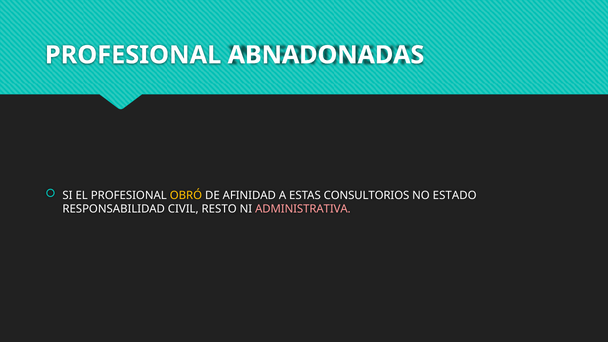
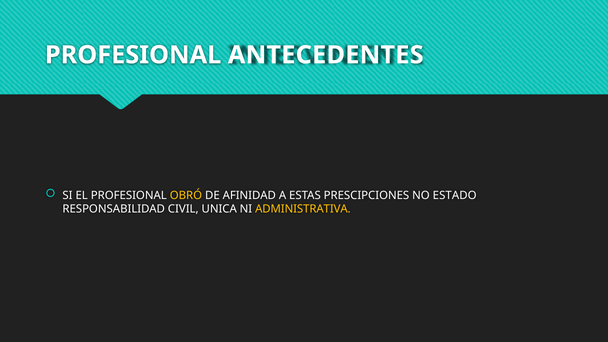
ABNADONADAS: ABNADONADAS -> ANTECEDENTES (326, 55)
CONSULTORIOS: CONSULTORIOS -> PRESCIPCIONES (366, 195)
RESTO: RESTO -> UNICA (219, 209)
ADMINISTRATIVA colour: pink -> yellow (303, 209)
